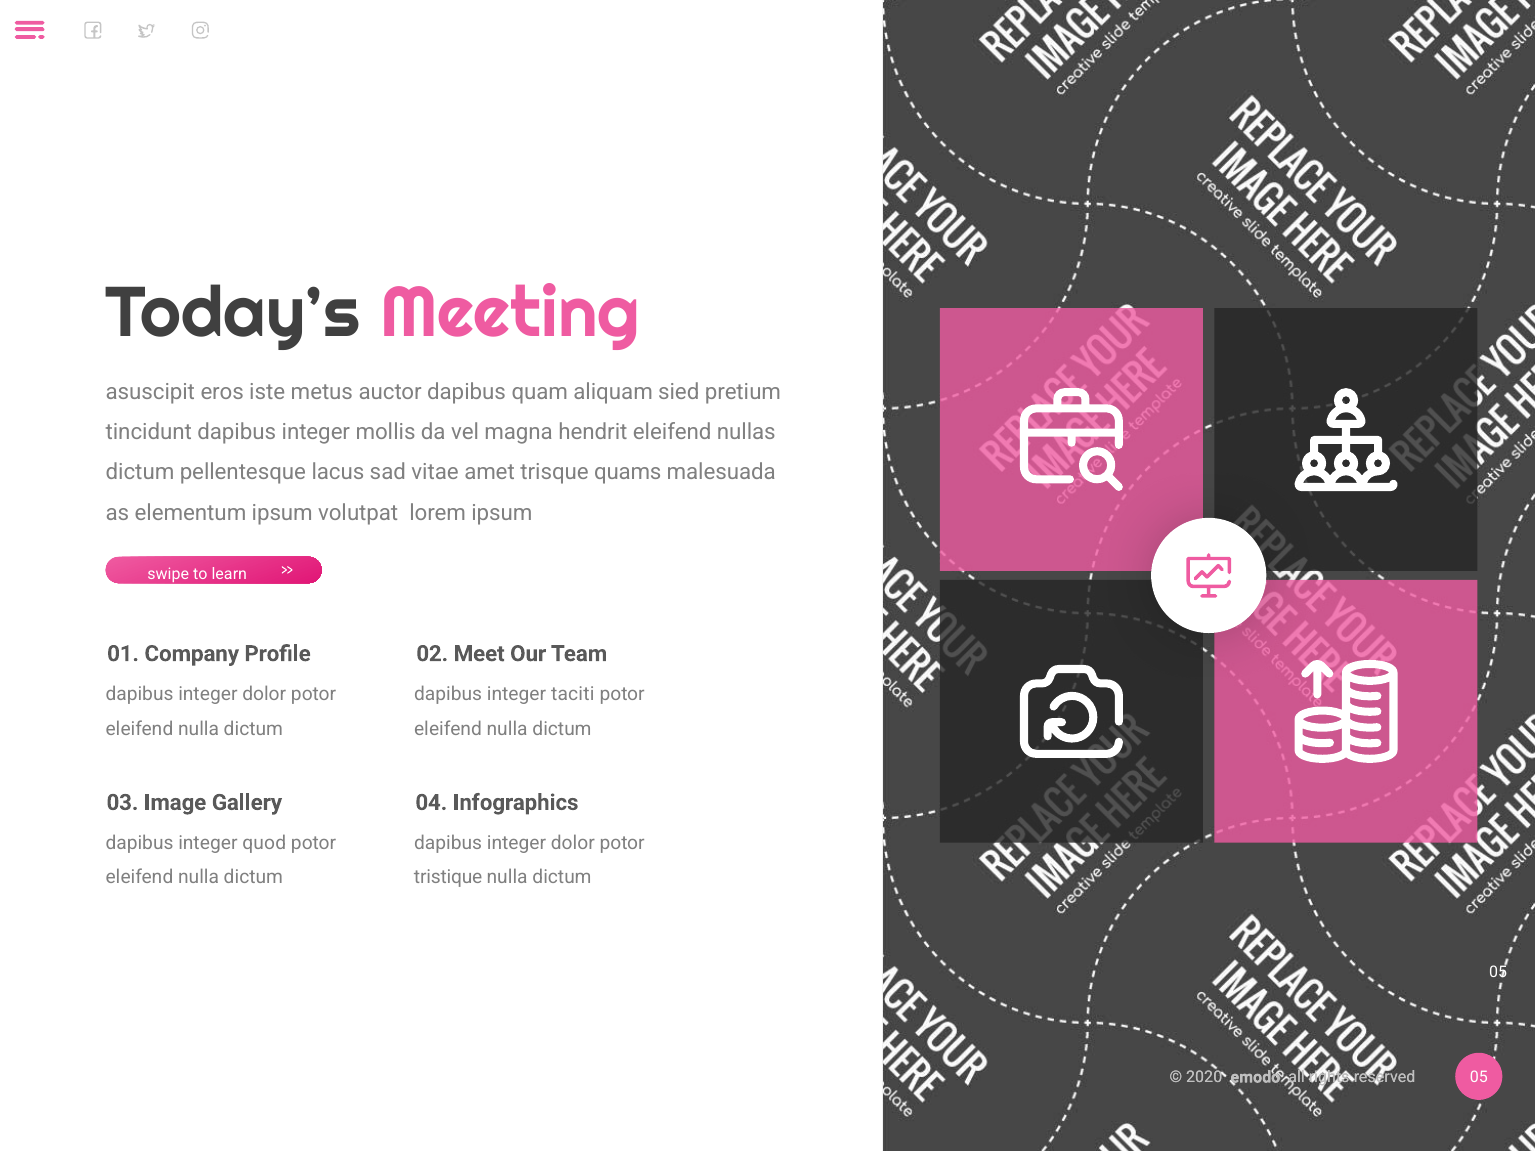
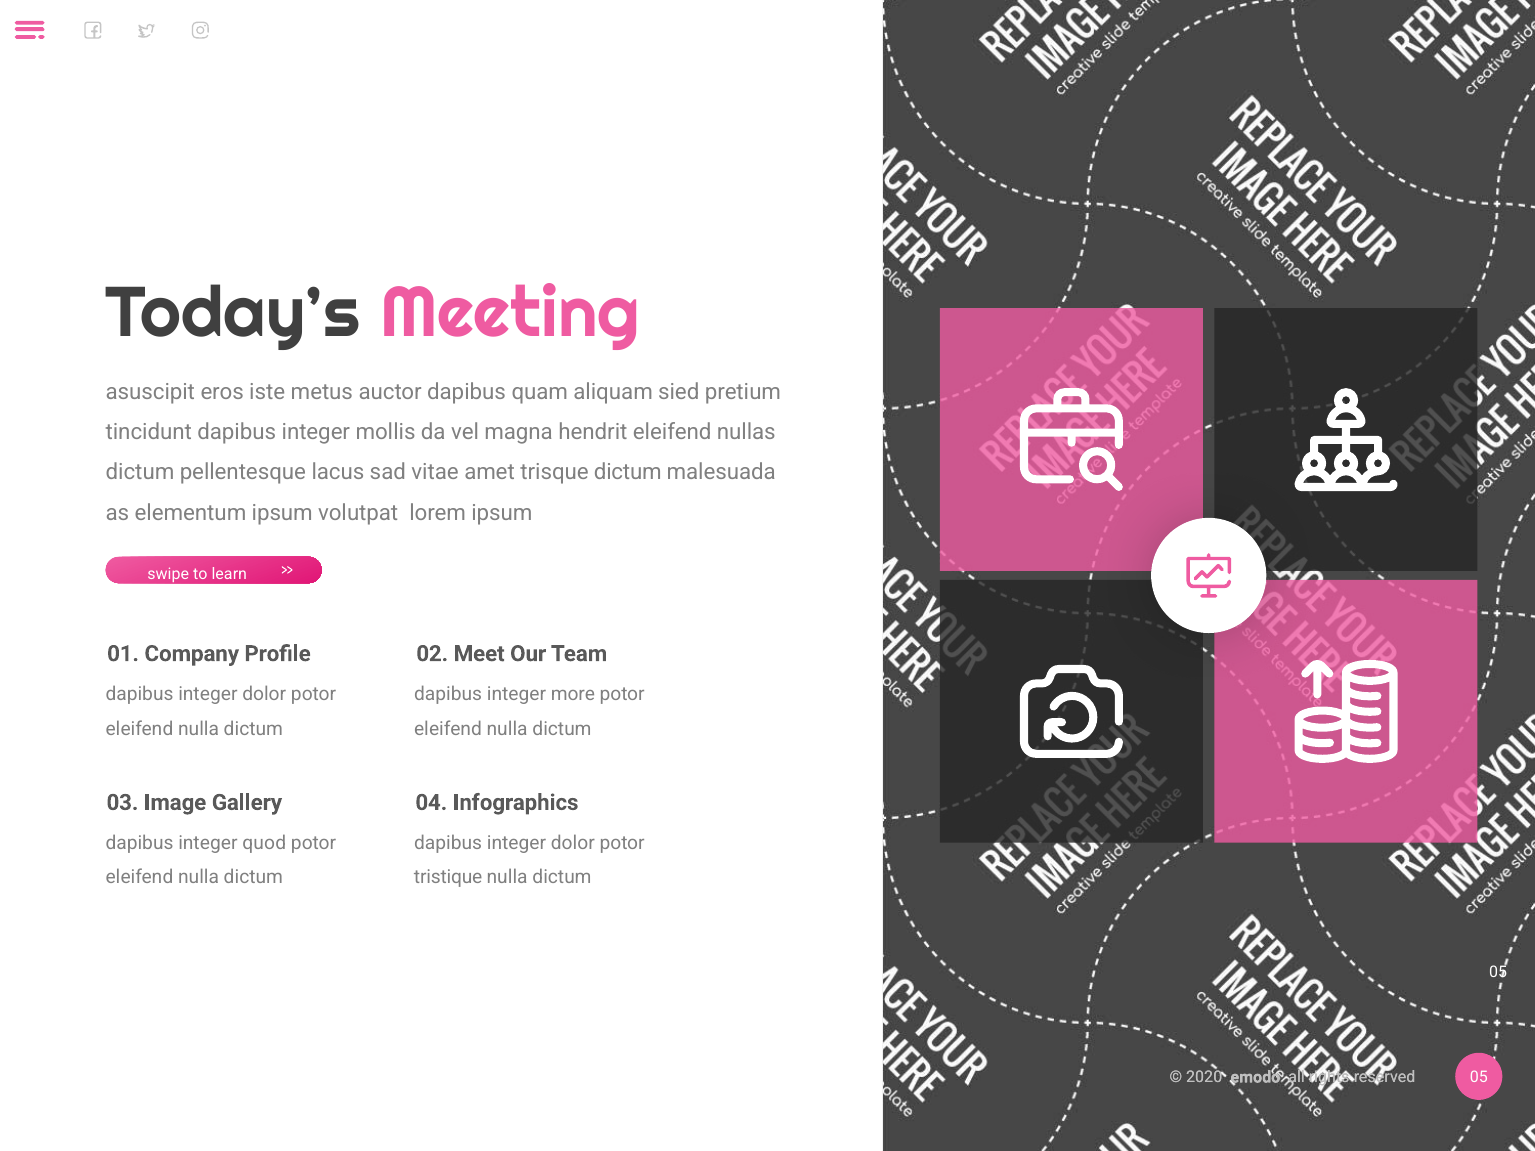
trisque quams: quams -> dictum (628, 473)
taciti: taciti -> more (573, 694)
